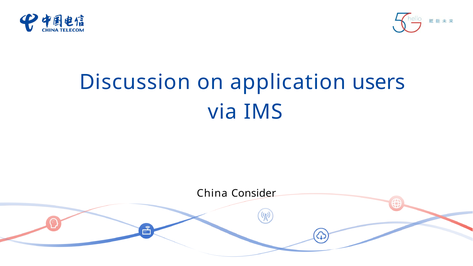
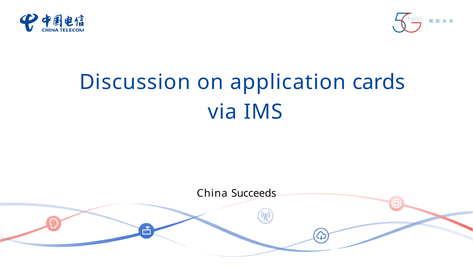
users: users -> cards (379, 82)
Consider: Consider -> Succeeds (254, 193)
